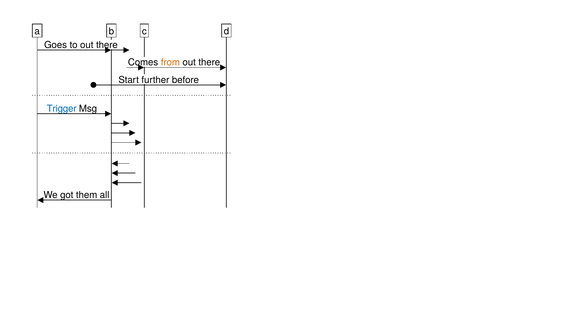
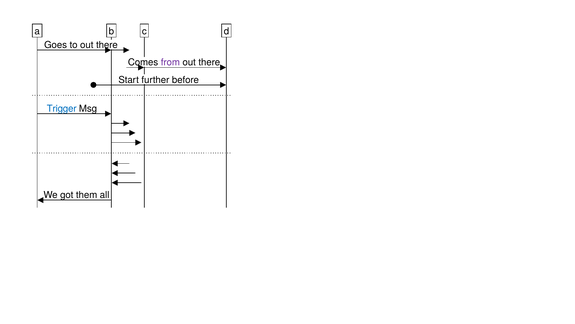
from colour: orange -> purple (170, 62)
